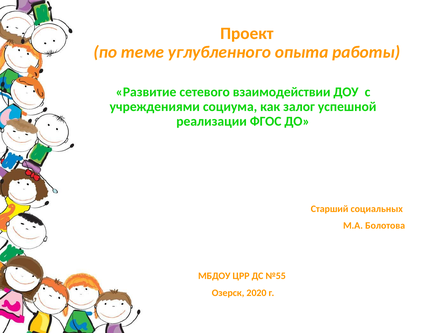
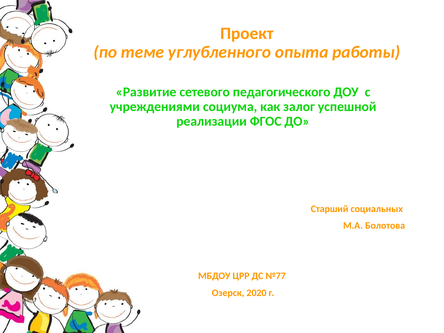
взаимодействии: взаимодействии -> педагогического (282, 92)
№55: №55 -> №77 (276, 276)
